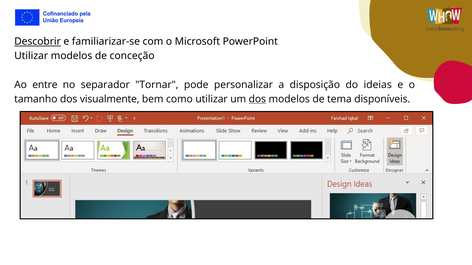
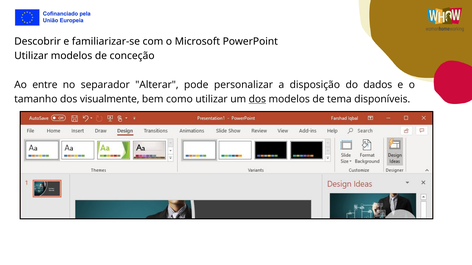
Descobrir underline: present -> none (38, 42)
Tornar: Tornar -> Alterar (157, 85)
ideias: ideias -> dados (378, 85)
